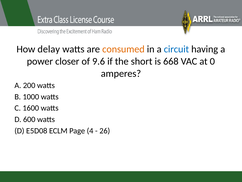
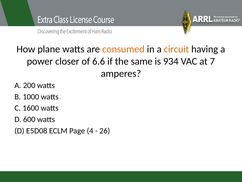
delay: delay -> plane (49, 49)
circuit colour: blue -> orange (176, 49)
9.6: 9.6 -> 6.6 (99, 61)
short: short -> same (142, 61)
668: 668 -> 934 (171, 61)
0: 0 -> 7 (212, 61)
